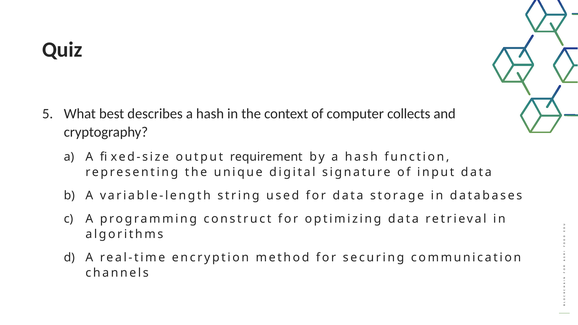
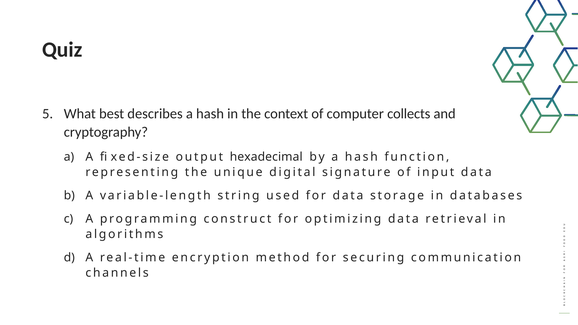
requirement: requirement -> hexadecimal (266, 157)
